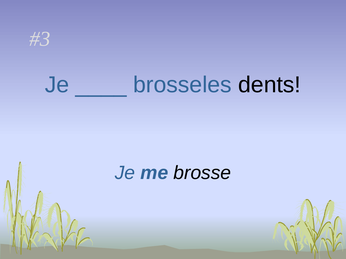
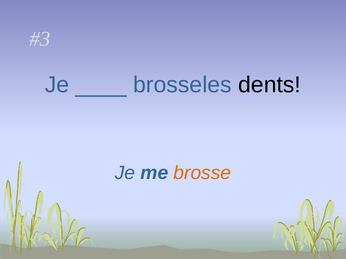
brosse colour: black -> orange (202, 173)
